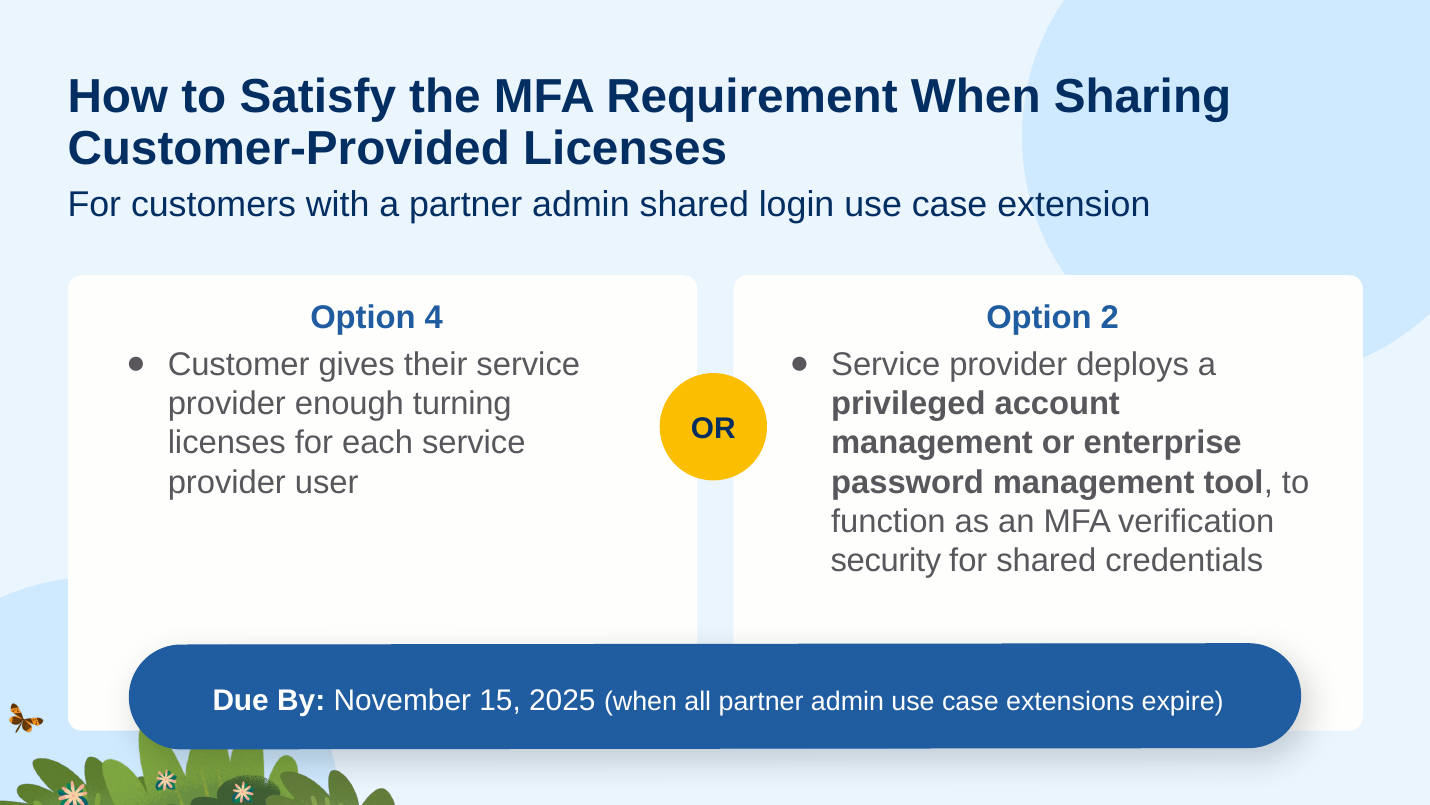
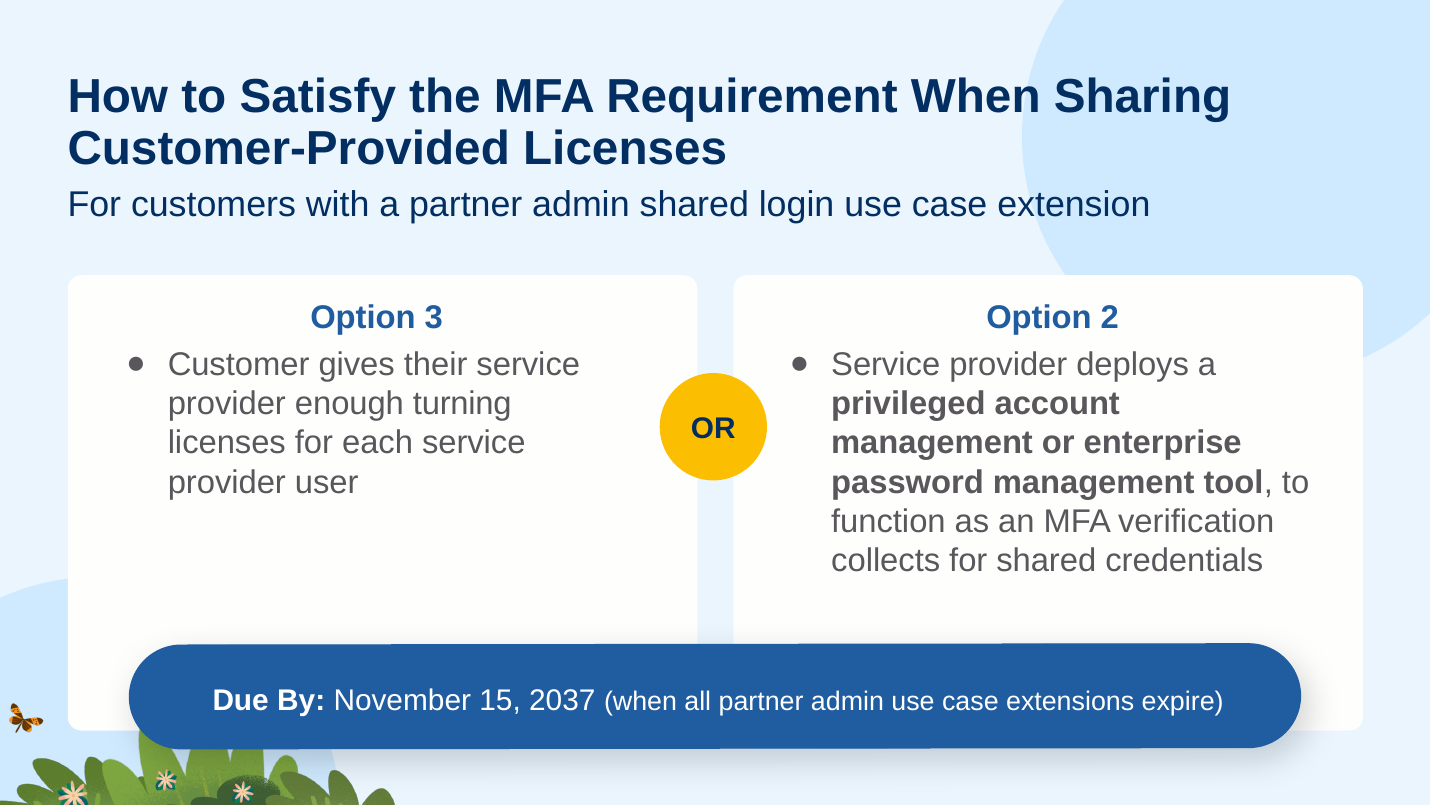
4: 4 -> 3 (434, 318)
security: security -> collects (886, 561)
2025: 2025 -> 2037 (562, 700)
